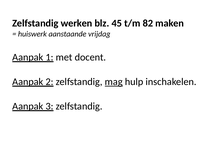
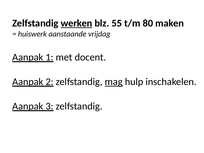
werken underline: none -> present (77, 23)
45: 45 -> 55 (117, 23)
82: 82 -> 80 (148, 23)
